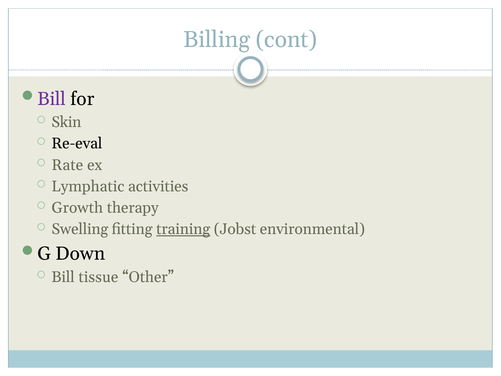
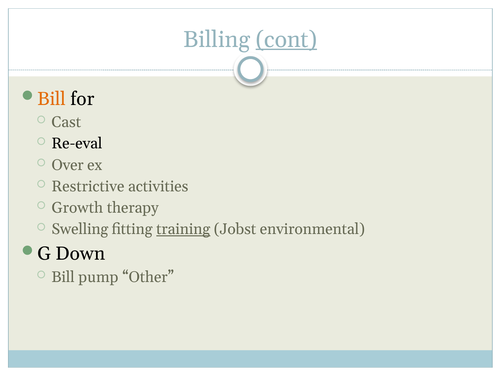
cont underline: none -> present (286, 39)
Bill colour: purple -> orange (52, 99)
Skin: Skin -> Cast (66, 122)
Rate: Rate -> Over (68, 165)
Lymphatic: Lymphatic -> Restrictive (88, 186)
tissue: tissue -> pump (98, 277)
